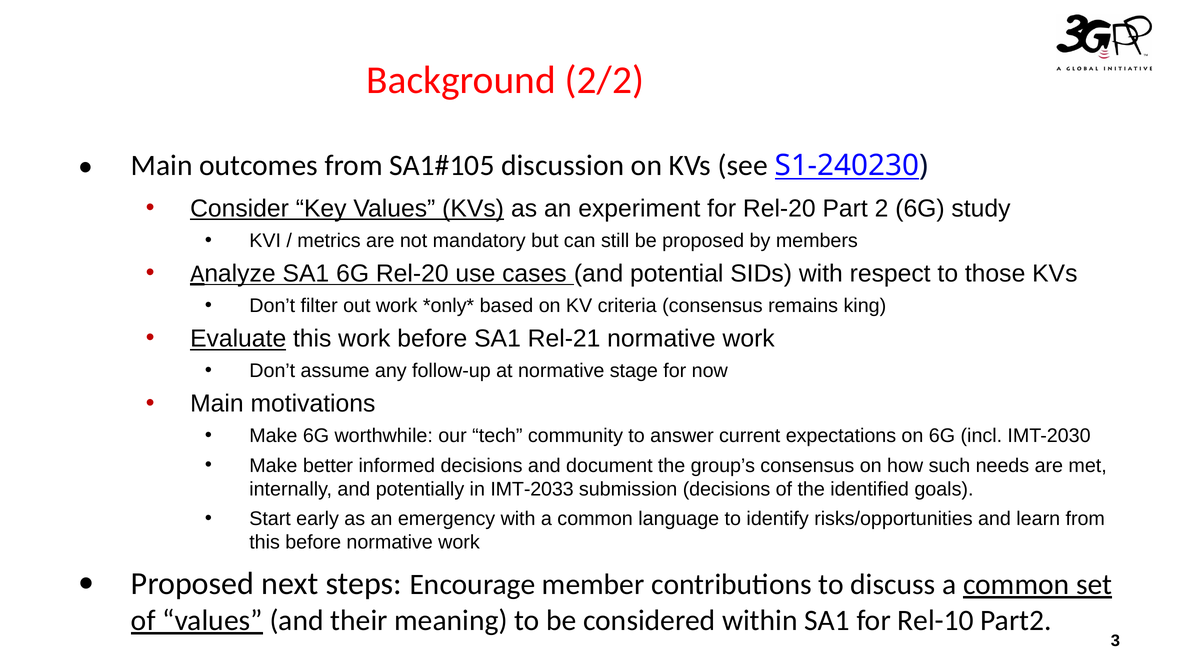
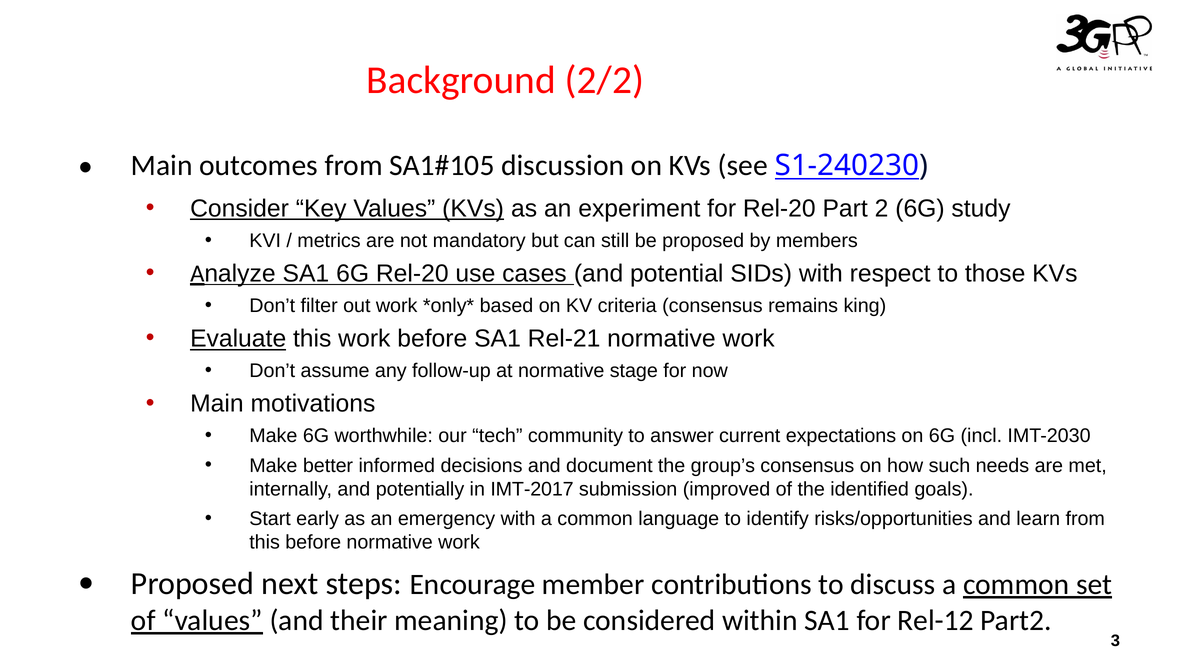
IMT-2033: IMT-2033 -> IMT-2017 (532, 489)
submission decisions: decisions -> improved (727, 489)
Rel-10: Rel-10 -> Rel-12 (936, 620)
